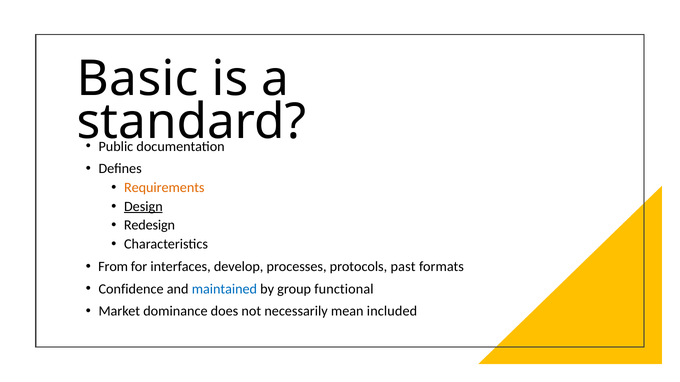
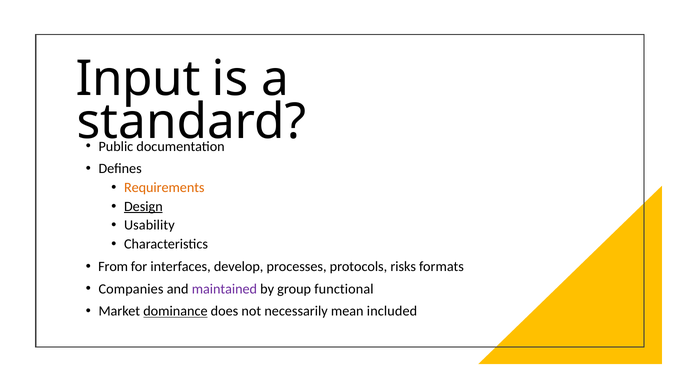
Basic: Basic -> Input (138, 79)
Redesign: Redesign -> Usability (149, 226)
past: past -> risks (403, 267)
Confidence: Confidence -> Companies (131, 289)
maintained colour: blue -> purple (224, 289)
dominance underline: none -> present (175, 312)
